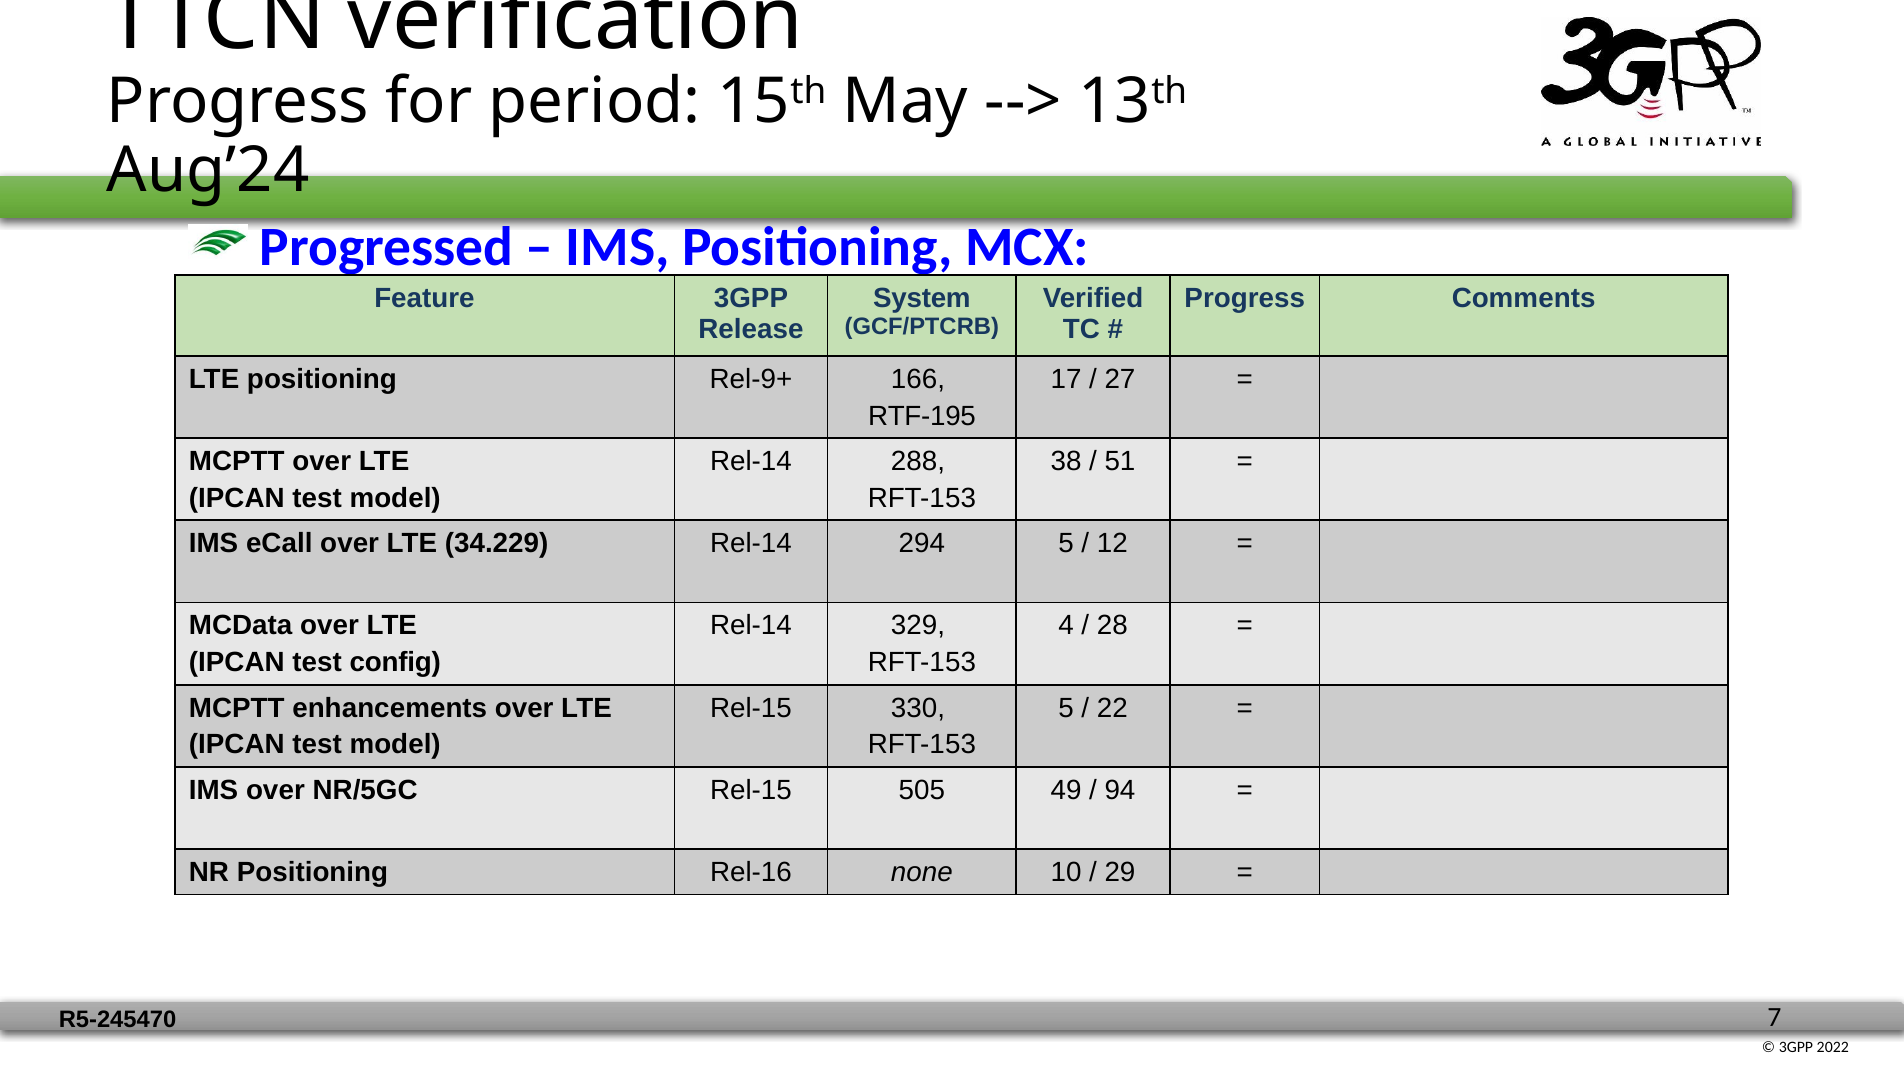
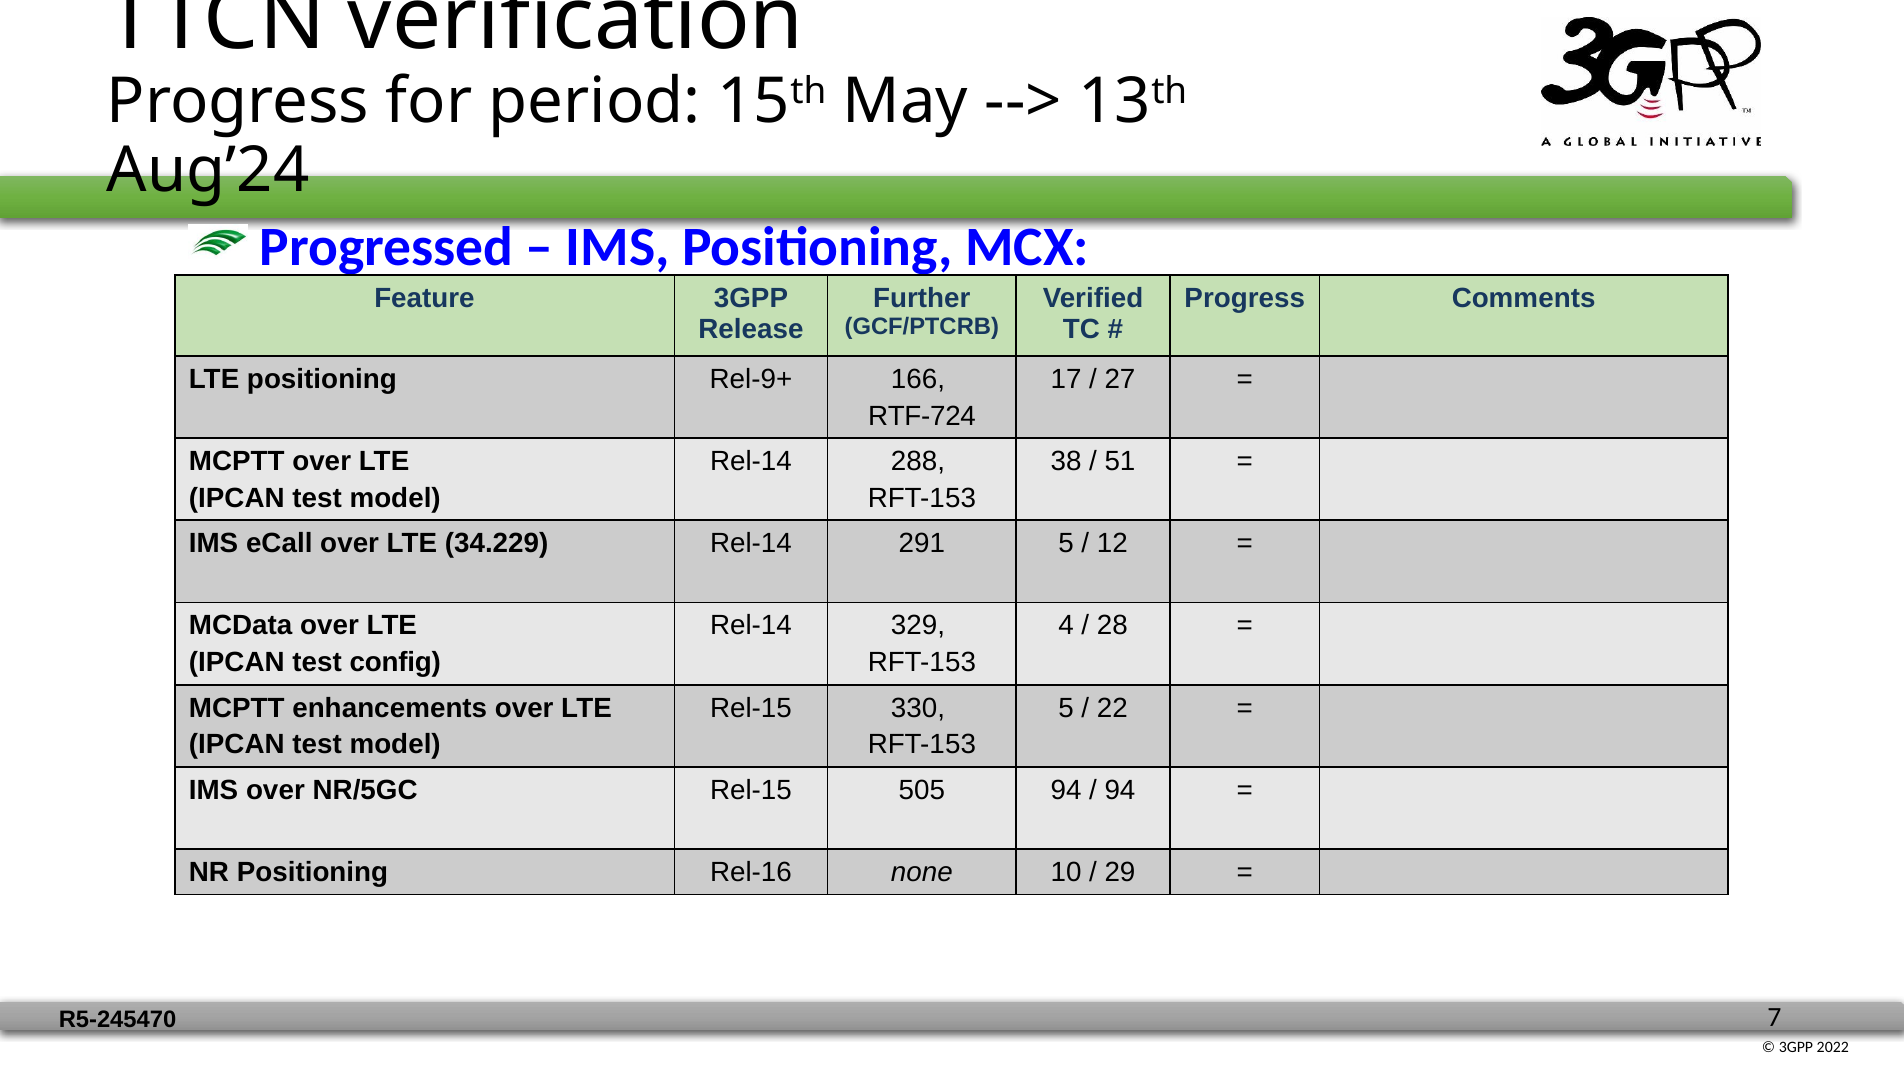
System: System -> Further (922, 298)
RTF-195: RTF-195 -> RTF-724 (922, 416)
294: 294 -> 291 (922, 543)
505 49: 49 -> 94 (1066, 790)
